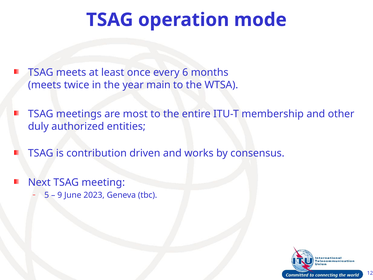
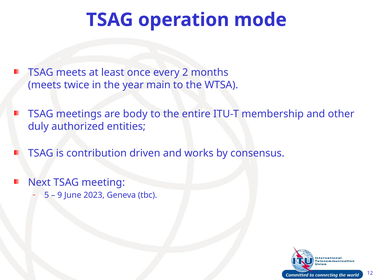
6: 6 -> 2 (185, 72)
most: most -> body (135, 114)
